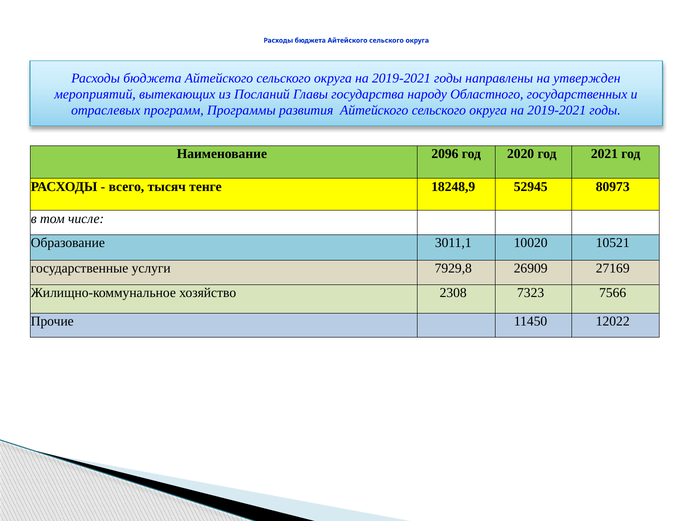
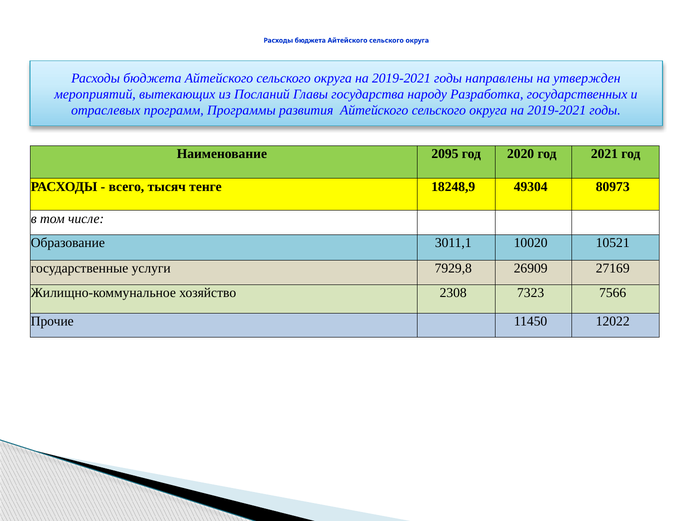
Областного: Областного -> Разработка (487, 94)
2096: 2096 -> 2095 (445, 154)
52945: 52945 -> 49304 (531, 187)
